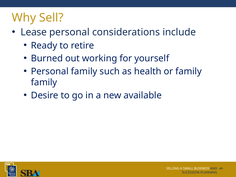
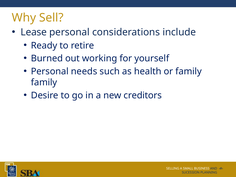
Personal family: family -> needs (84, 71)
available: available -> creditors (143, 95)
